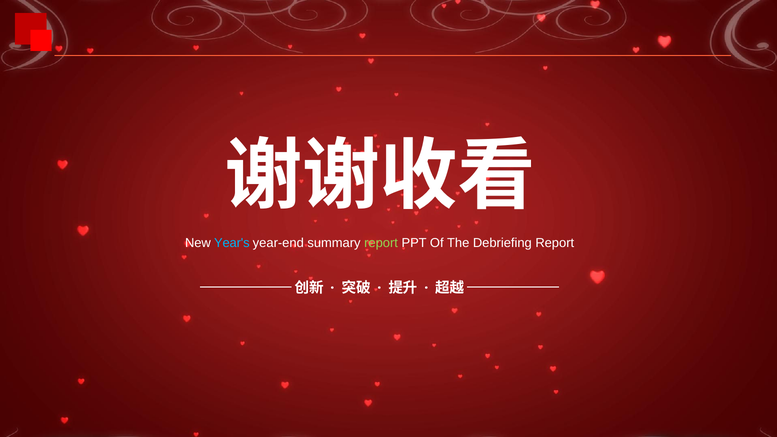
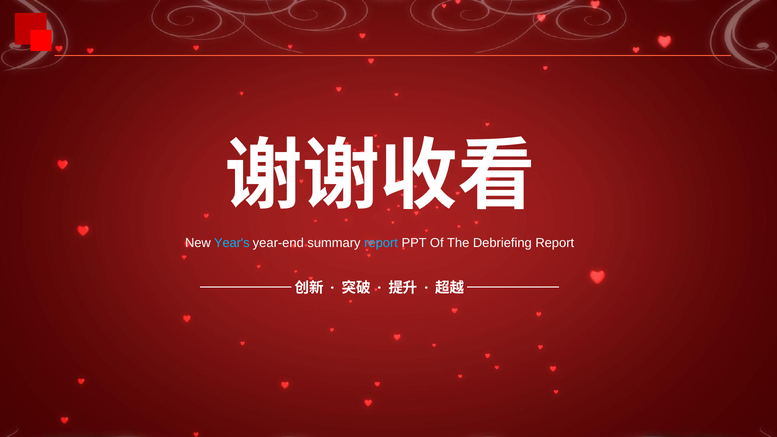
report colour: light green -> light blue (381, 243)
